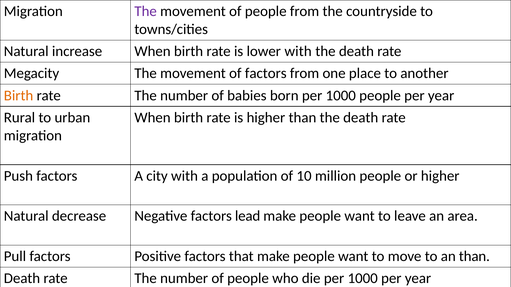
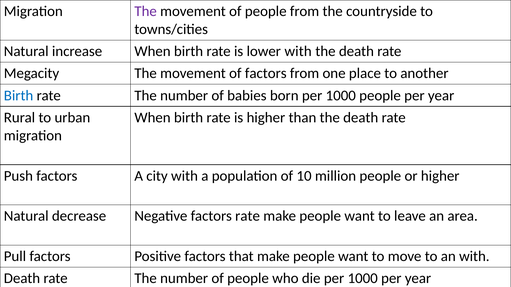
Birth colour: orange -> blue (19, 96)
factors lead: lead -> rate (248, 216)
an than: than -> with (474, 257)
